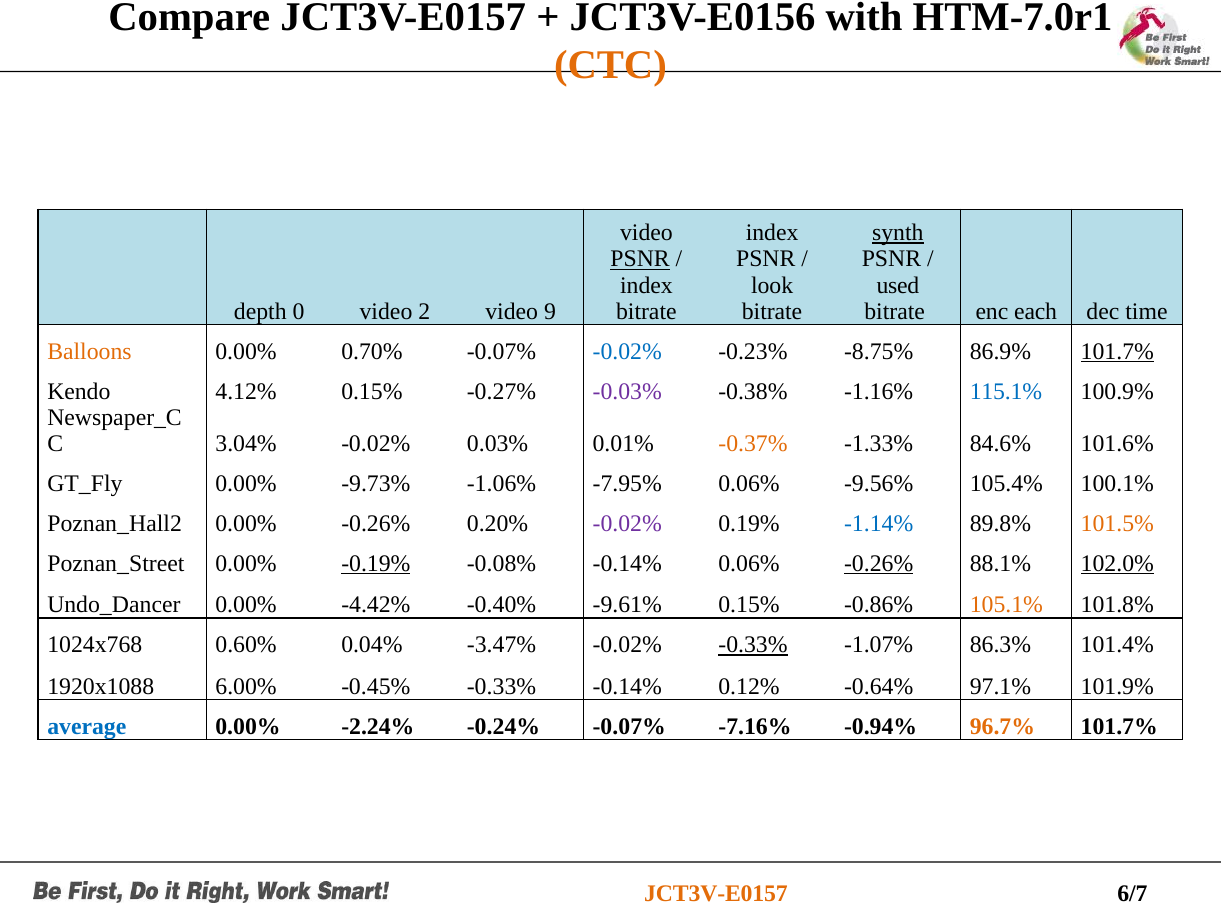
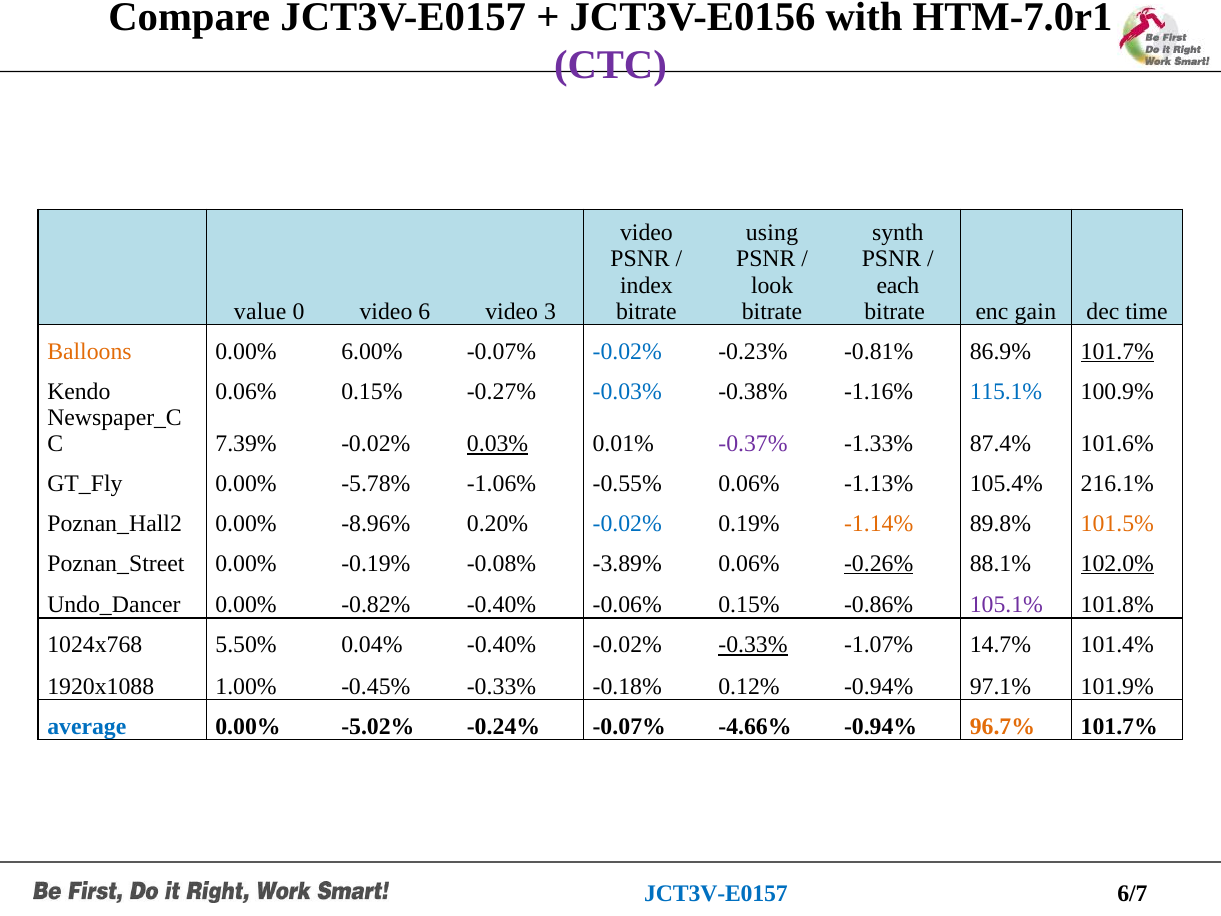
CTC colour: orange -> purple (610, 65)
index: index -> using (772, 233)
synth underline: present -> none (898, 233)
PSNR underline: present -> none (640, 259)
used: used -> each (898, 285)
depth: depth -> value (260, 311)
2: 2 -> 6 (424, 311)
9: 9 -> 3 (550, 311)
each: each -> gain (1035, 311)
0.70%: 0.70% -> 6.00% (372, 351)
-8.75%: -8.75% -> -0.81% (879, 351)
Kendo 4.12%: 4.12% -> 0.06% (246, 391)
-0.03% colour: purple -> blue (627, 391)
3.04%: 3.04% -> 7.39% (246, 444)
0.03% underline: none -> present (498, 444)
-0.37% colour: orange -> purple (753, 444)
84.6%: 84.6% -> 87.4% (1000, 444)
-9.73%: -9.73% -> -5.78% (376, 483)
-7.95%: -7.95% -> -0.55% (627, 483)
-9.56%: -9.56% -> -1.13% (879, 483)
100.1%: 100.1% -> 216.1% (1117, 483)
0.00% -0.26%: -0.26% -> -8.96% (376, 523)
-0.02% colour: purple -> blue (627, 523)
-1.14% colour: blue -> orange (879, 523)
-0.19% underline: present -> none (376, 563)
-0.08% -0.14%: -0.14% -> -3.89% (627, 563)
-4.42%: -4.42% -> -0.82% (376, 605)
-9.61%: -9.61% -> -0.06% (627, 605)
105.1% colour: orange -> purple (1006, 605)
0.60%: 0.60% -> 5.50% (246, 645)
0.04% -3.47%: -3.47% -> -0.40% (502, 645)
86.3%: 86.3% -> 14.7% (1000, 645)
6.00%: 6.00% -> 1.00% (246, 686)
-0.33% -0.14%: -0.14% -> -0.18% (627, 686)
0.12% -0.64%: -0.64% -> -0.94% (879, 686)
-2.24%: -2.24% -> -5.02% (378, 726)
-7.16%: -7.16% -> -4.66% (755, 726)
JCT3V-E0157 colour: orange -> blue (716, 893)
